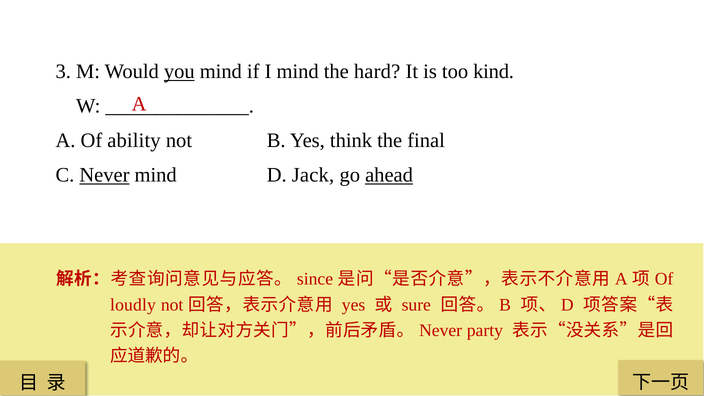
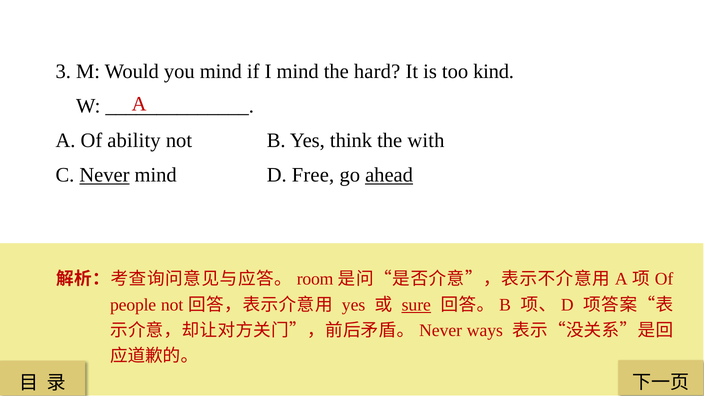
you underline: present -> none (179, 72)
final: final -> with (426, 141)
Jack: Jack -> Free (313, 175)
since: since -> room (315, 279)
loudly: loudly -> people (133, 305)
sure underline: none -> present (416, 305)
party: party -> ways (485, 330)
